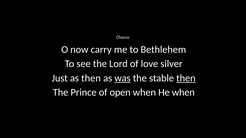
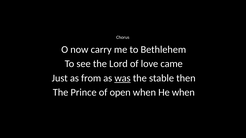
silver: silver -> came (172, 64)
as then: then -> from (91, 78)
then underline: present -> none (186, 78)
